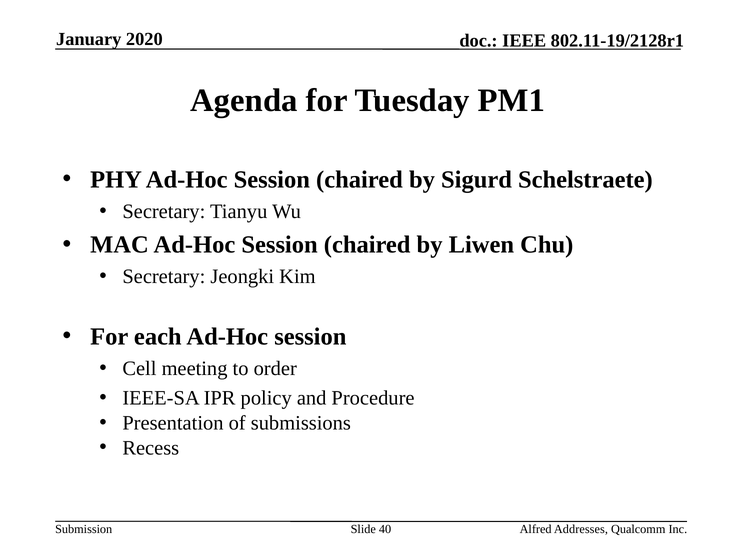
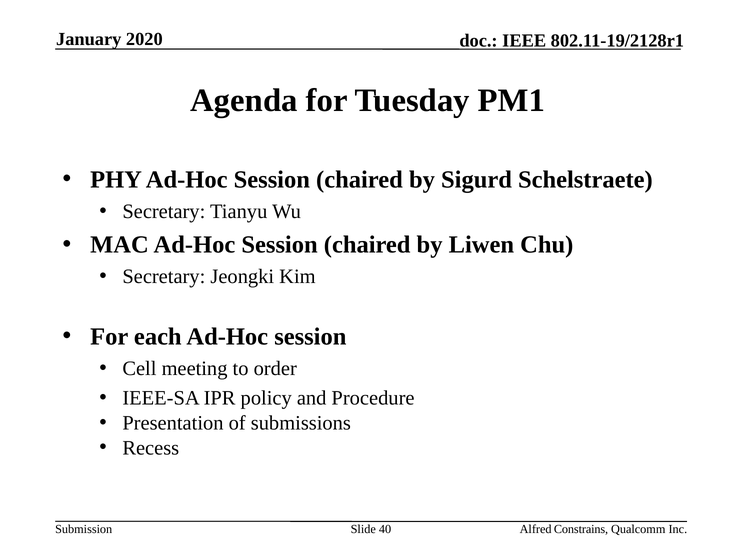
Addresses: Addresses -> Constrains (581, 529)
